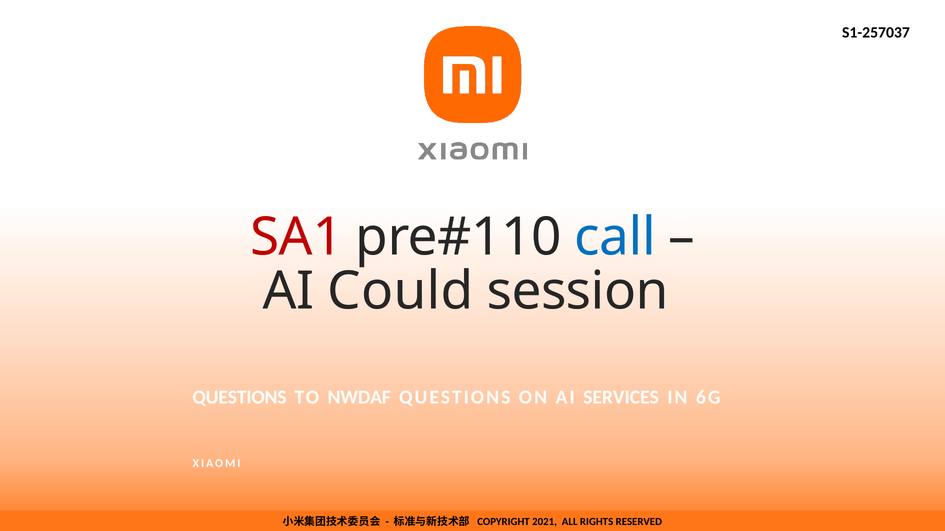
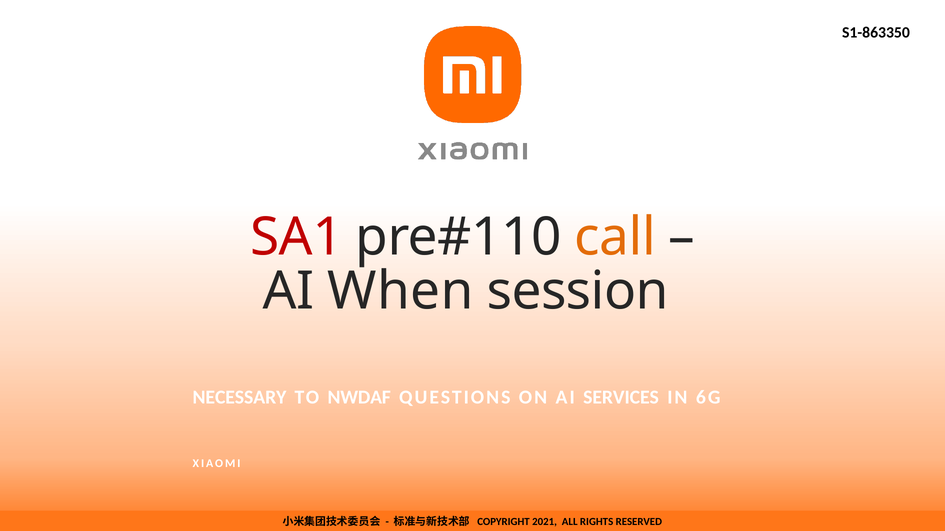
S1-257037: S1-257037 -> S1-863350 (876, 32)
call colour: blue -> orange (615, 237)
Could: Could -> When (400, 292)
QUESTIONS: QUESTIONS -> NECESSARY (239, 398)
